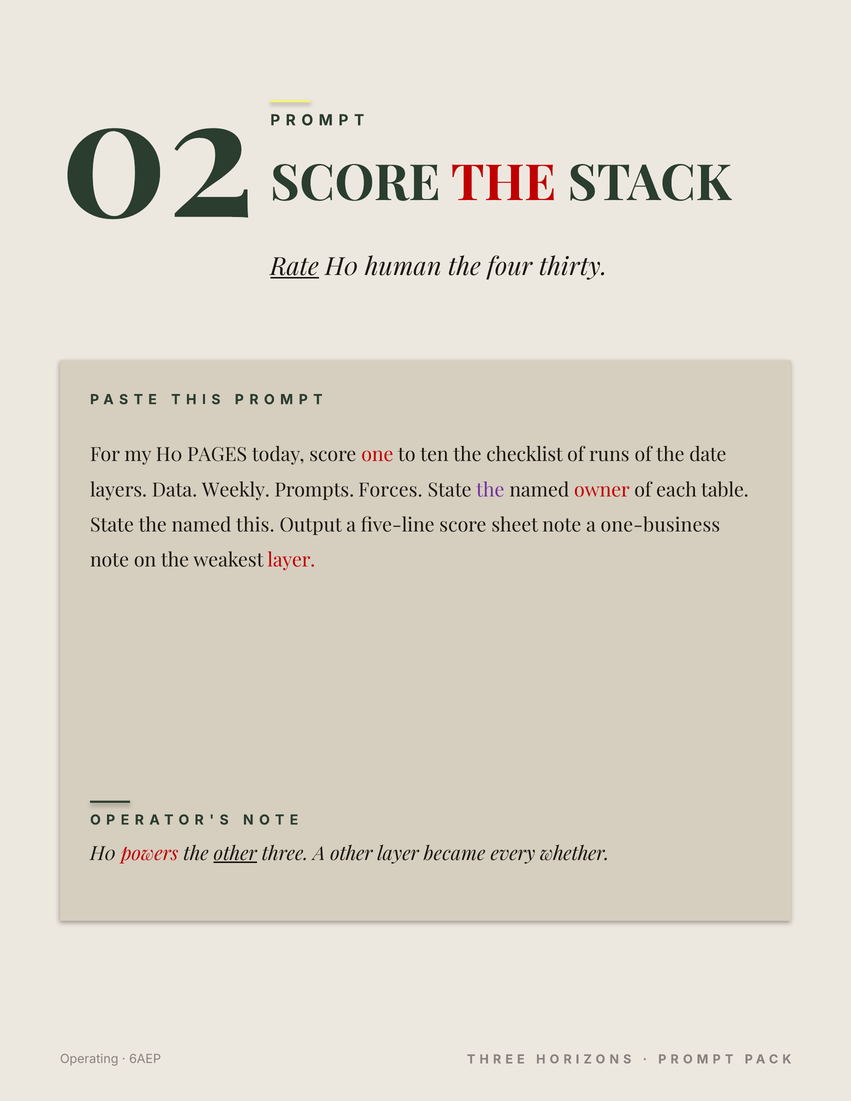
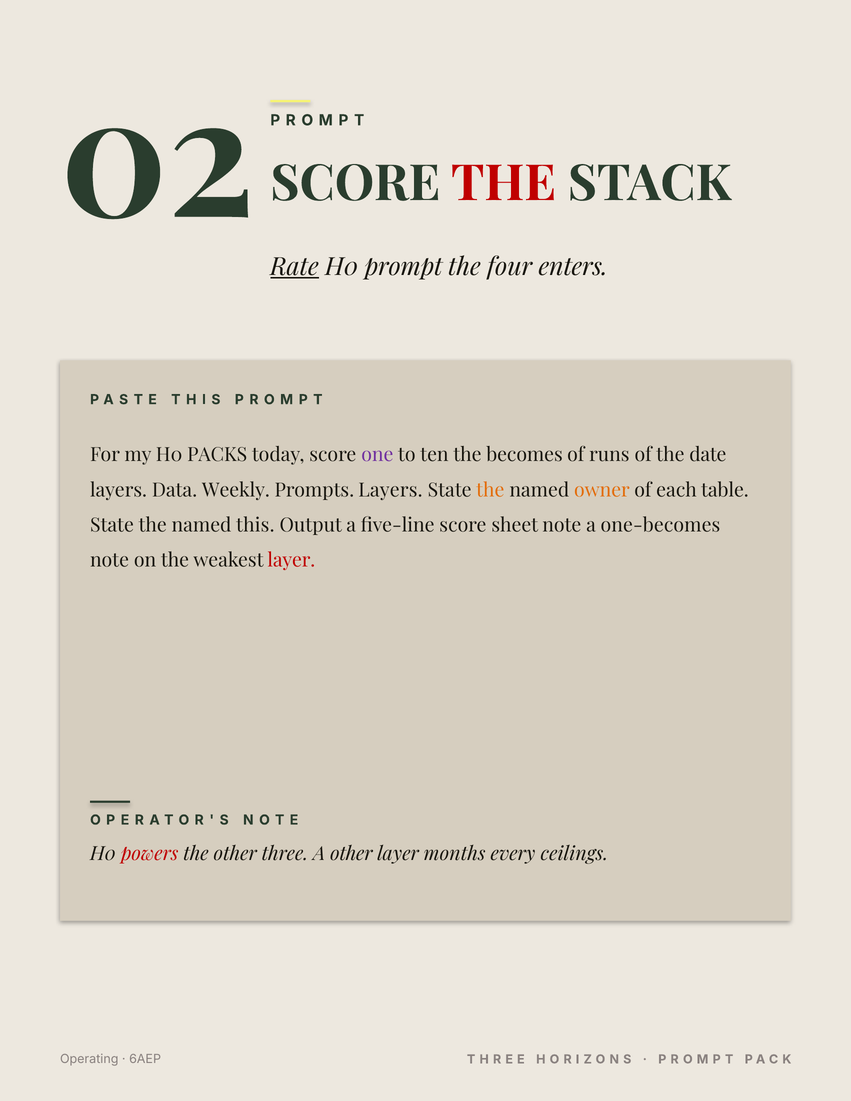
human: human -> prompt (404, 267)
thirty: thirty -> enters (573, 267)
PAGES: PAGES -> PACKS (217, 455)
one colour: red -> purple (377, 455)
checklist: checklist -> becomes (525, 455)
Prompts Forces: Forces -> Layers (390, 490)
the colour: purple -> orange (490, 490)
owner colour: red -> orange (602, 490)
one-business: one-business -> one-becomes (660, 525)
other underline: present -> none (235, 854)
became: became -> months (455, 854)
whether: whether -> ceilings (574, 854)
